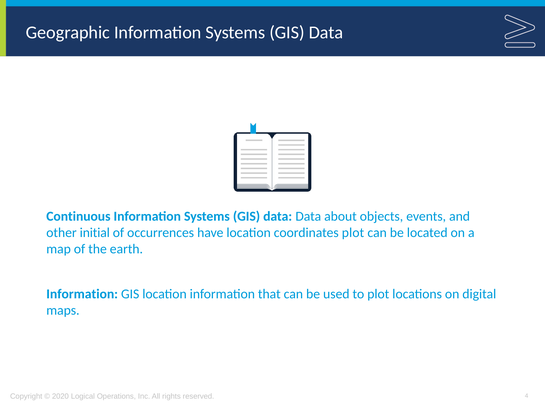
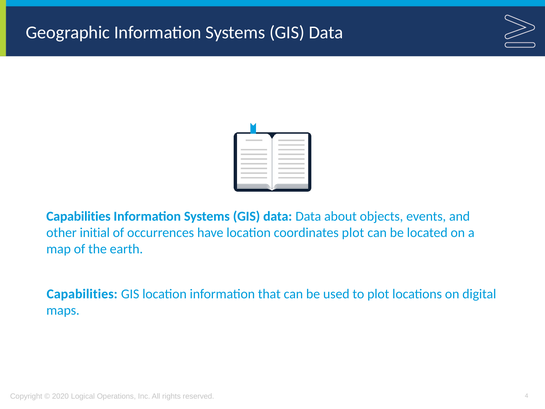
Continuous: Continuous -> Capabilities (78, 216)
Information: Information -> Capabilities (82, 294)
